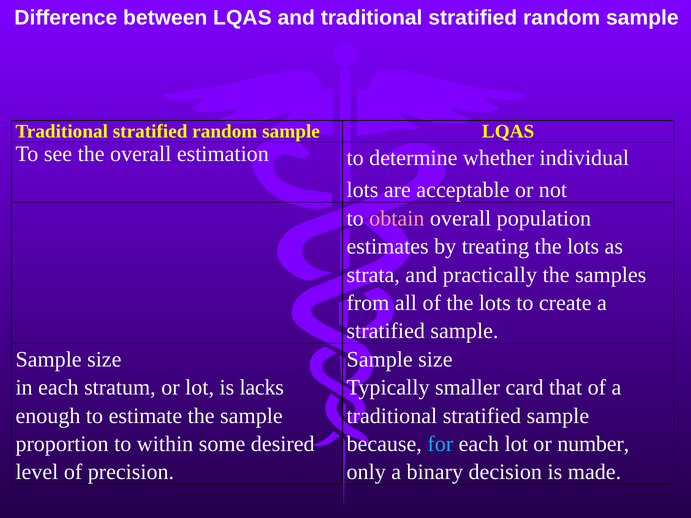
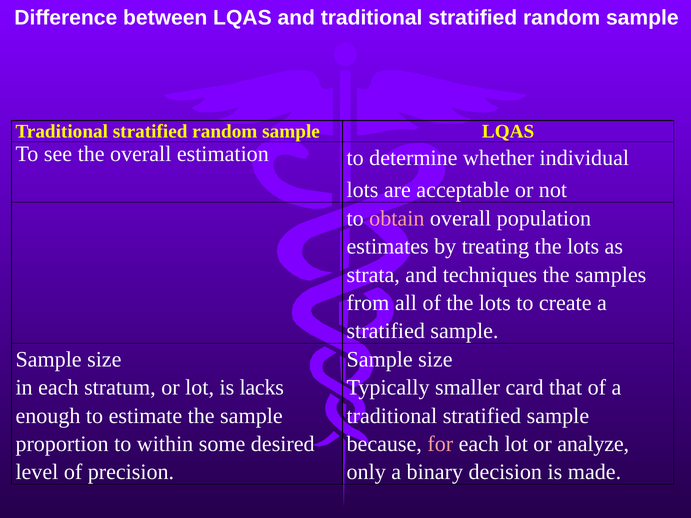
practically: practically -> techniques (490, 275)
for colour: light blue -> pink (440, 444)
number: number -> analyze (593, 444)
